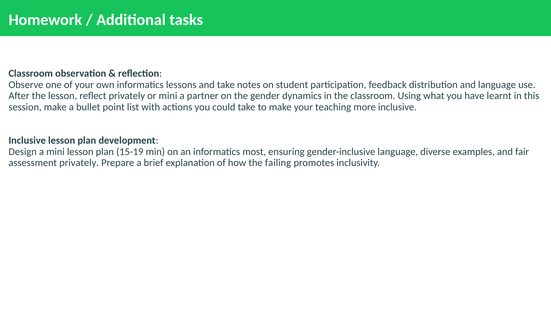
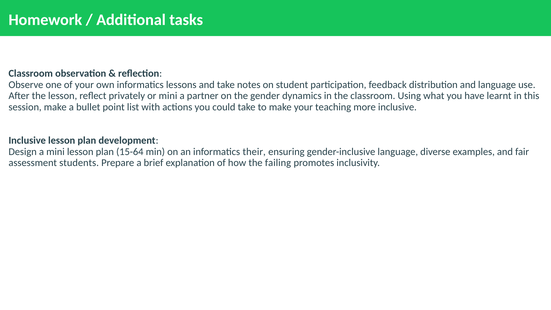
15-19: 15-19 -> 15-64 (130, 152)
most: most -> their (254, 152)
assessment privately: privately -> students (79, 163)
